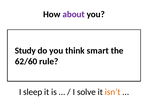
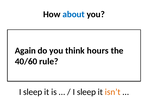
about colour: purple -> blue (74, 14)
Study: Study -> Again (25, 51)
smart: smart -> hours (98, 51)
62/60: 62/60 -> 40/60 (26, 61)
solve: solve -> sleep (86, 92)
